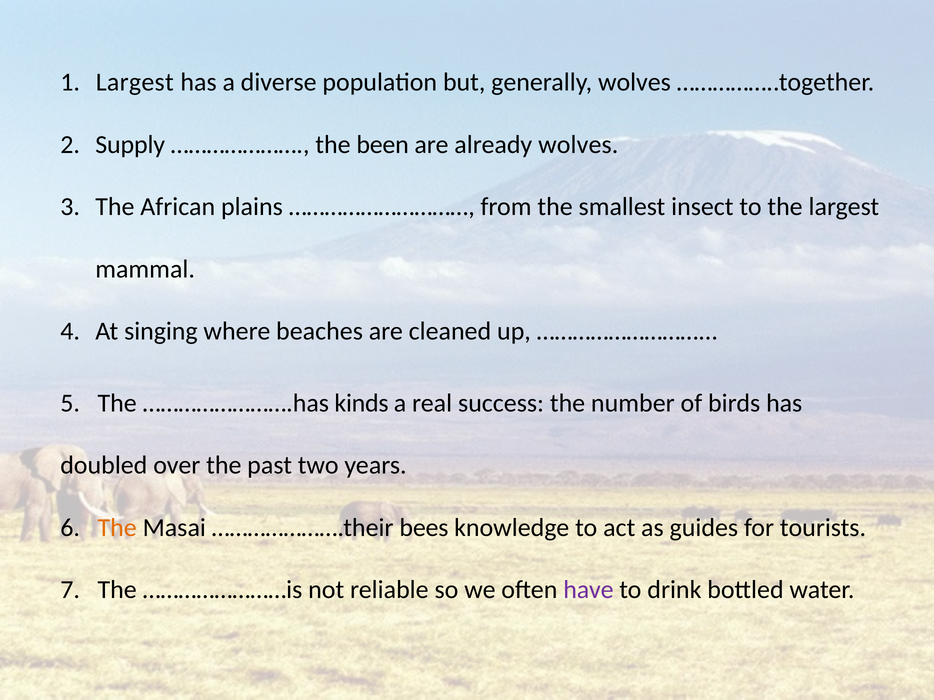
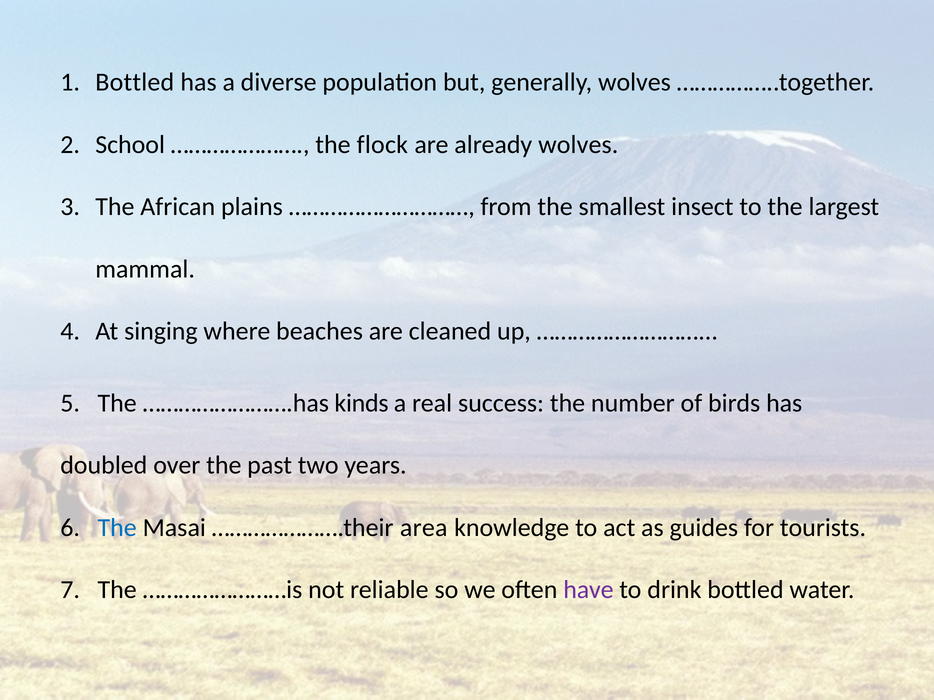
Largest: Largest -> Bottled (135, 82)
Supply: Supply -> School (130, 145)
been: been -> flock (382, 145)
The colour: orange -> blue (117, 528)
bees: bees -> area (424, 528)
